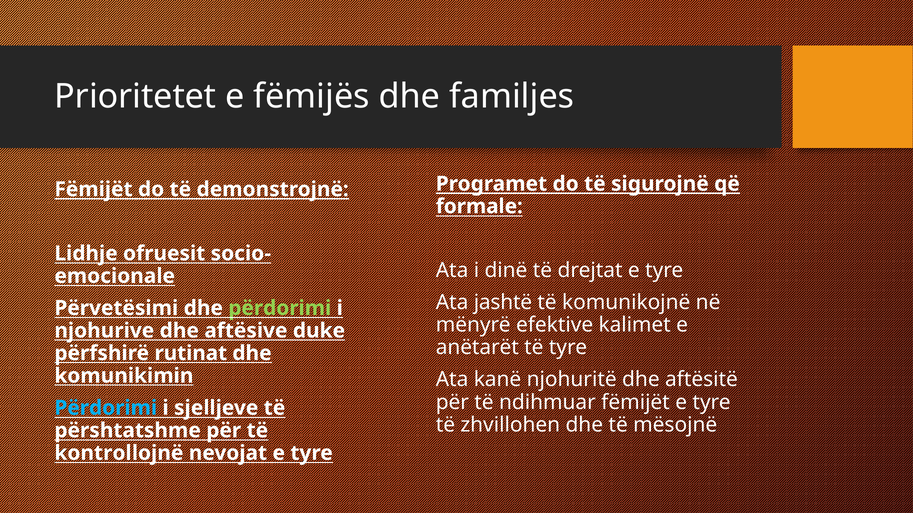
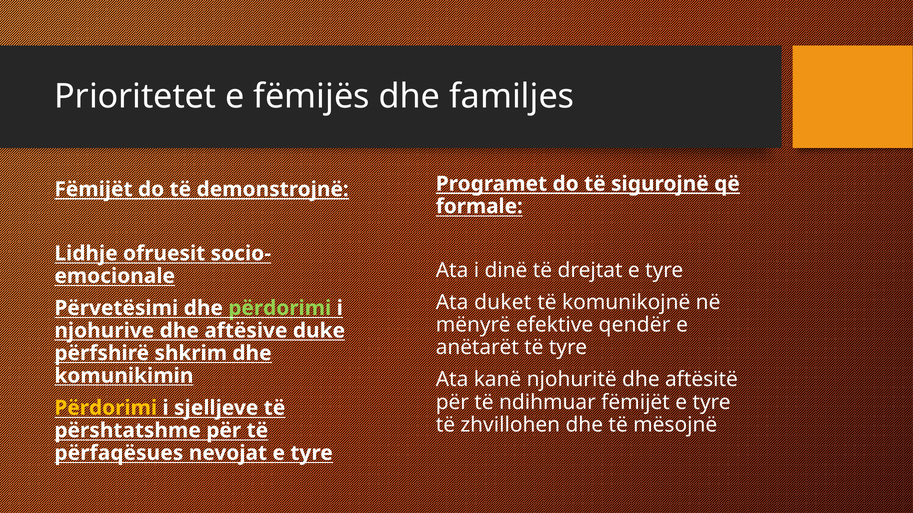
jashtë: jashtë -> duket (503, 303)
kalimet: kalimet -> qendër (635, 325)
rutinat: rutinat -> shkrim (191, 354)
Përdorimi colour: light blue -> yellow (106, 408)
kontrollojnë: kontrollojnë -> përfaqësues (119, 453)
